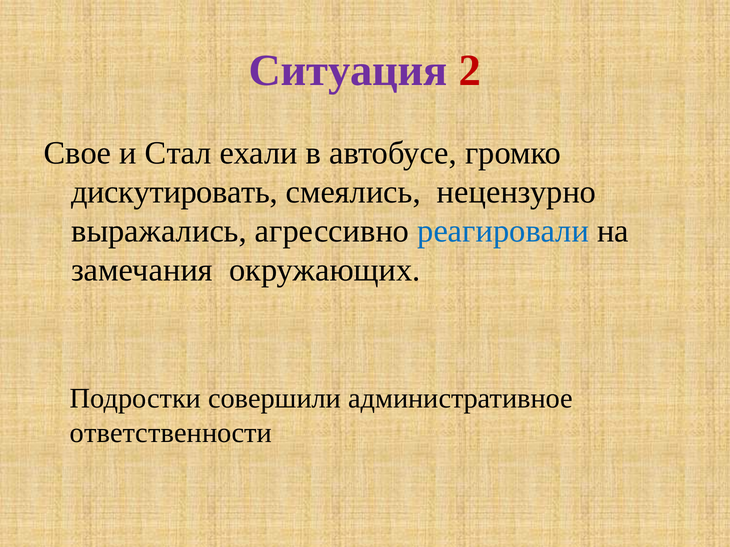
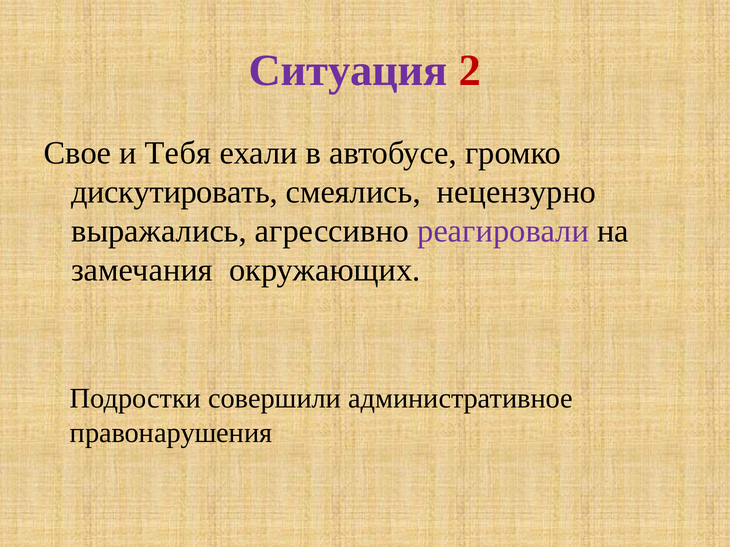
Стал: Стал -> Тебя (178, 153)
реагировали colour: blue -> purple (503, 231)
ответственности: ответственности -> правонарушения (171, 433)
